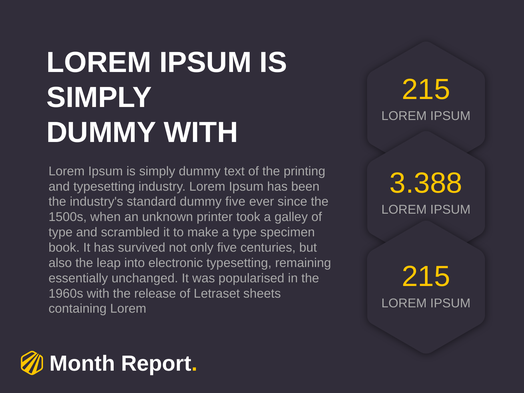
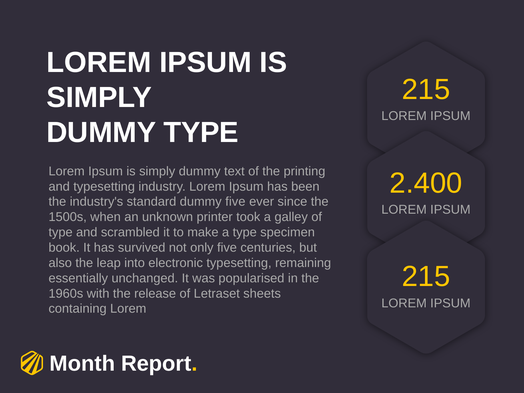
DUMMY WITH: WITH -> TYPE (201, 132)
3.388: 3.388 -> 2.400 (426, 183)
